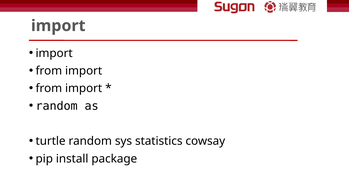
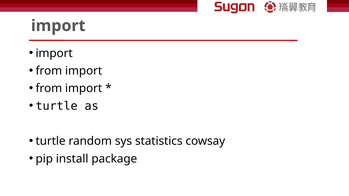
random: random -> turtle (57, 106)
